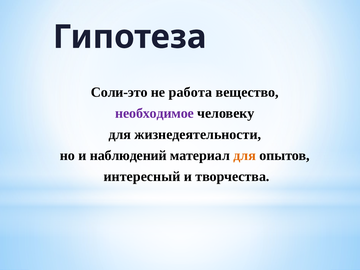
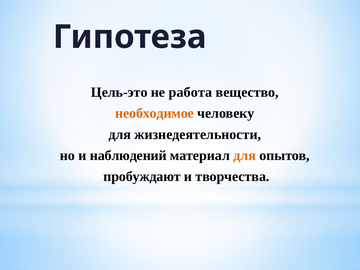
Соли-это: Соли-это -> Цель-это (119, 92)
необходимое colour: purple -> orange (155, 113)
интересный: интересный -> пробуждают (142, 177)
